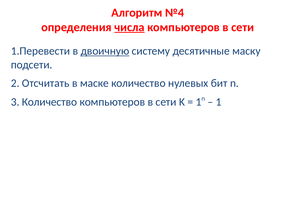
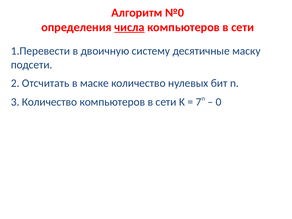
№4: №4 -> №0 (175, 13)
двоичную underline: present -> none (105, 51)
1: 1 -> 7 (199, 102)
1: 1 -> 0 (219, 102)
